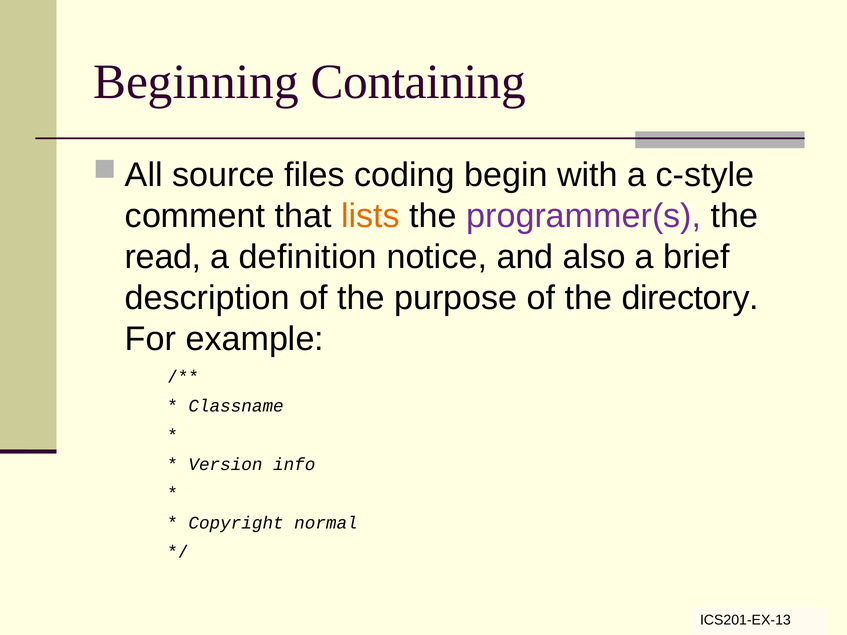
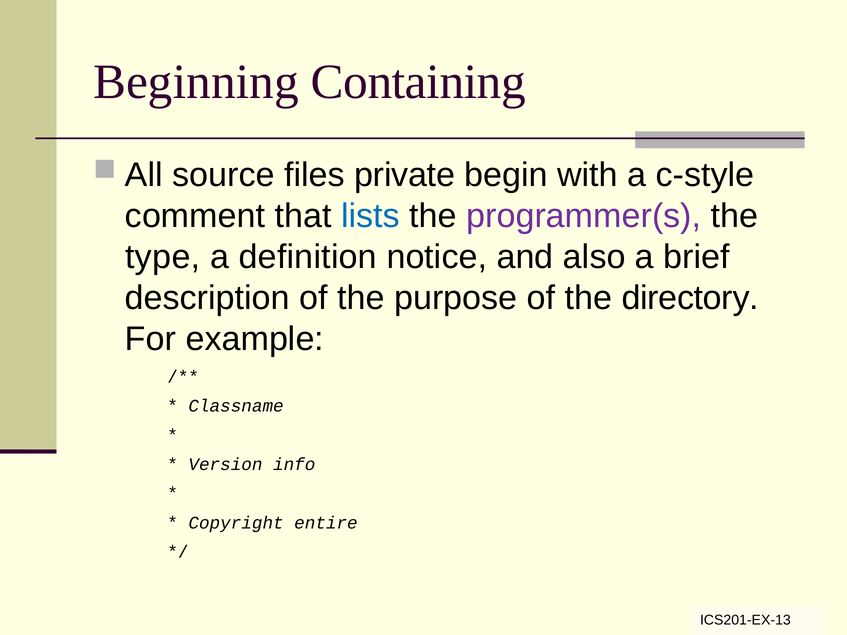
coding: coding -> private (405, 175)
lists colour: orange -> blue (371, 216)
read: read -> type (163, 257)
normal: normal -> entire (326, 523)
